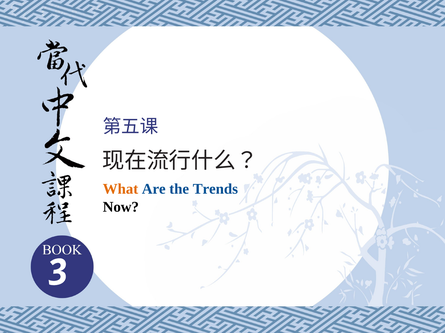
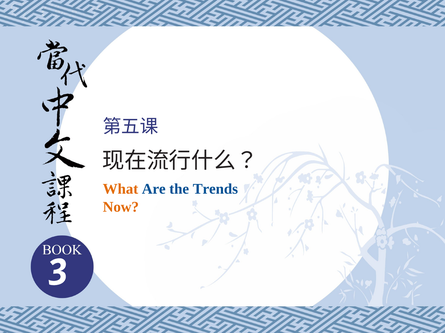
Now colour: black -> orange (121, 207)
